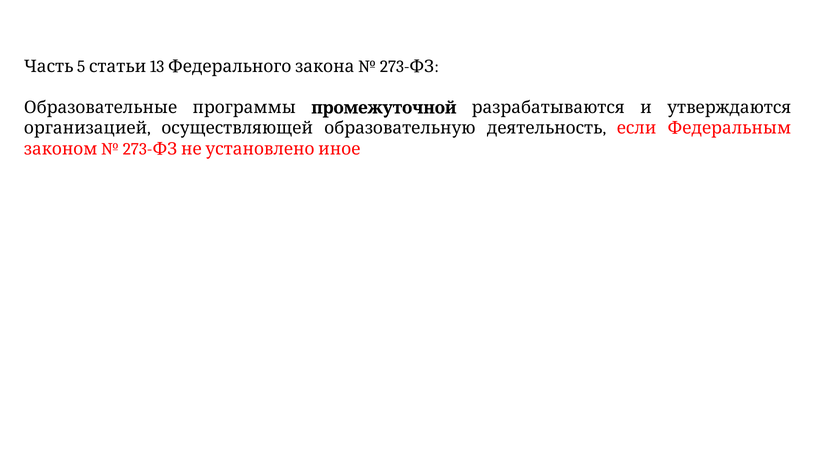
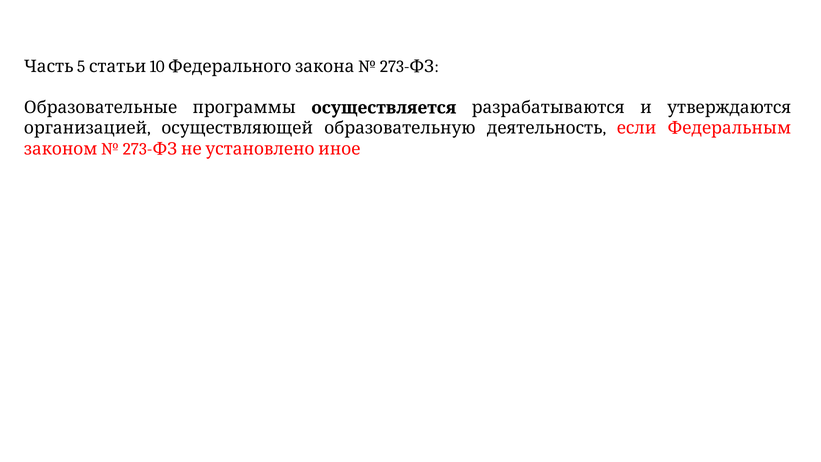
13: 13 -> 10 (157, 67)
промежуточной: промежуточной -> осуществляется (384, 108)
